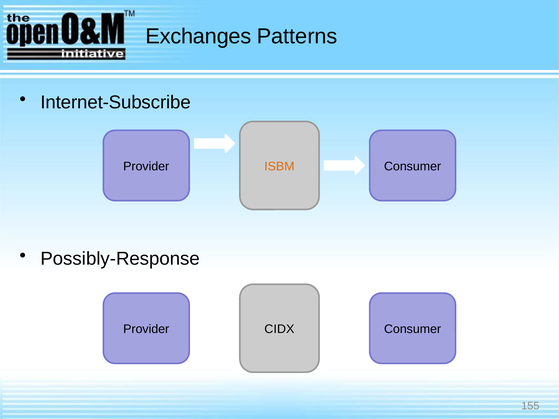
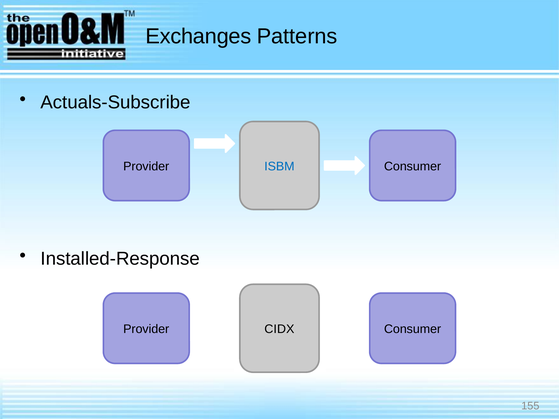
Internet-Subscribe: Internet-Subscribe -> Actuals-Subscribe (116, 103)
ISBM colour: orange -> blue (279, 166)
Possibly-Response: Possibly-Response -> Installed-Response (120, 259)
